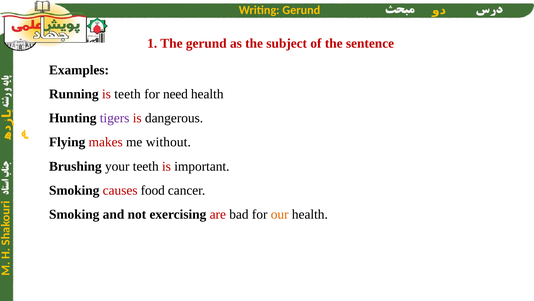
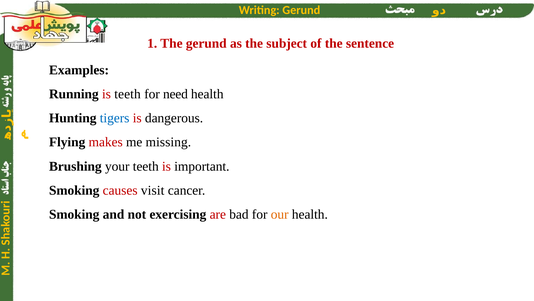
tigers colour: purple -> blue (115, 118)
without: without -> missing (168, 142)
food: food -> visit (153, 190)
